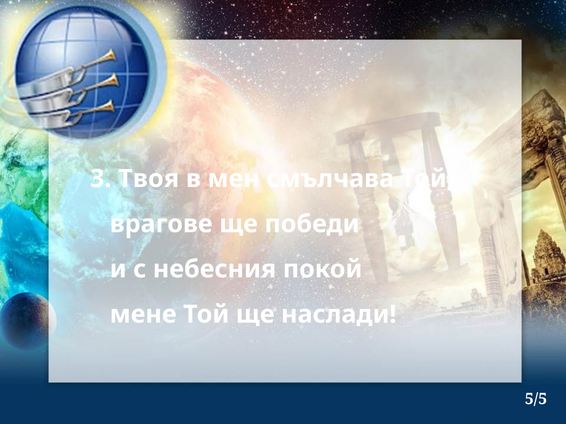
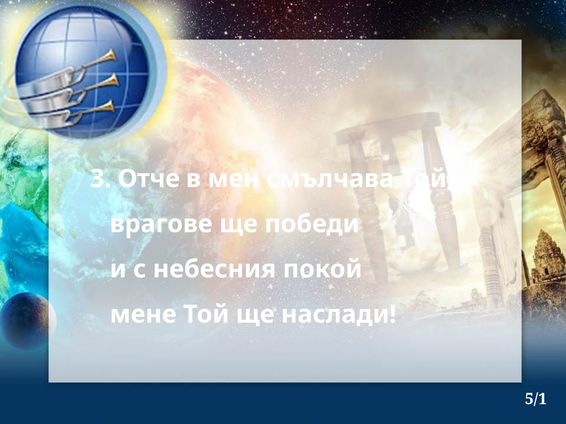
Твоя: Твоя -> Отче (149, 179)
5/5: 5/5 -> 5/1 (536, 399)
